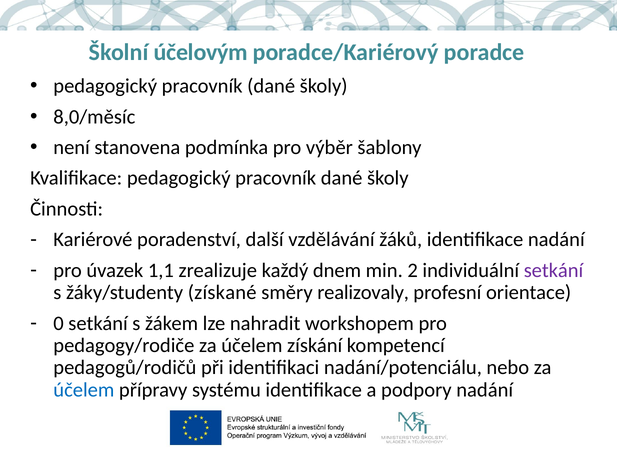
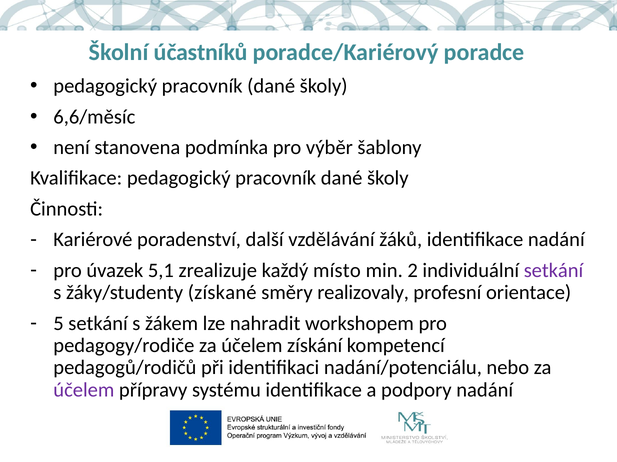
účelovým: účelovým -> účastníků (201, 52)
8,0/měsíc: 8,0/měsíc -> 6,6/měsíc (94, 117)
1,1: 1,1 -> 5,1 (161, 271)
dnem: dnem -> místo (337, 271)
0: 0 -> 5 (59, 324)
účelem colour: blue -> purple (84, 390)
